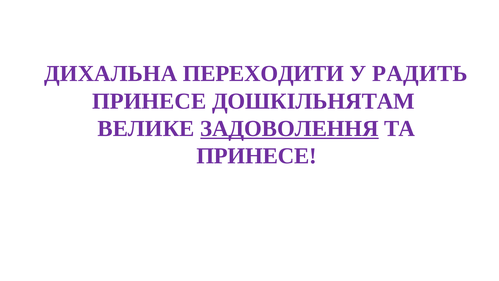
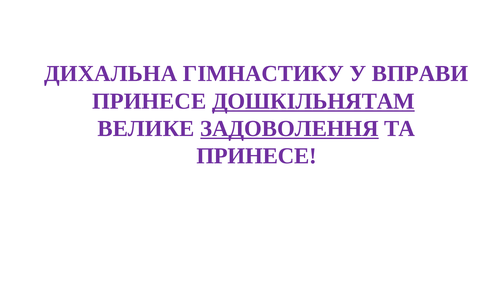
ПЕРЕХОДИТИ: ПЕРЕХОДИТИ -> ГІМНАСТИКУ (263, 74)
РАДИТЬ: РАДИТЬ -> ВПРАВИ (420, 74)
ДОШКІЛЬНЯТАМ underline: none -> present (313, 101)
